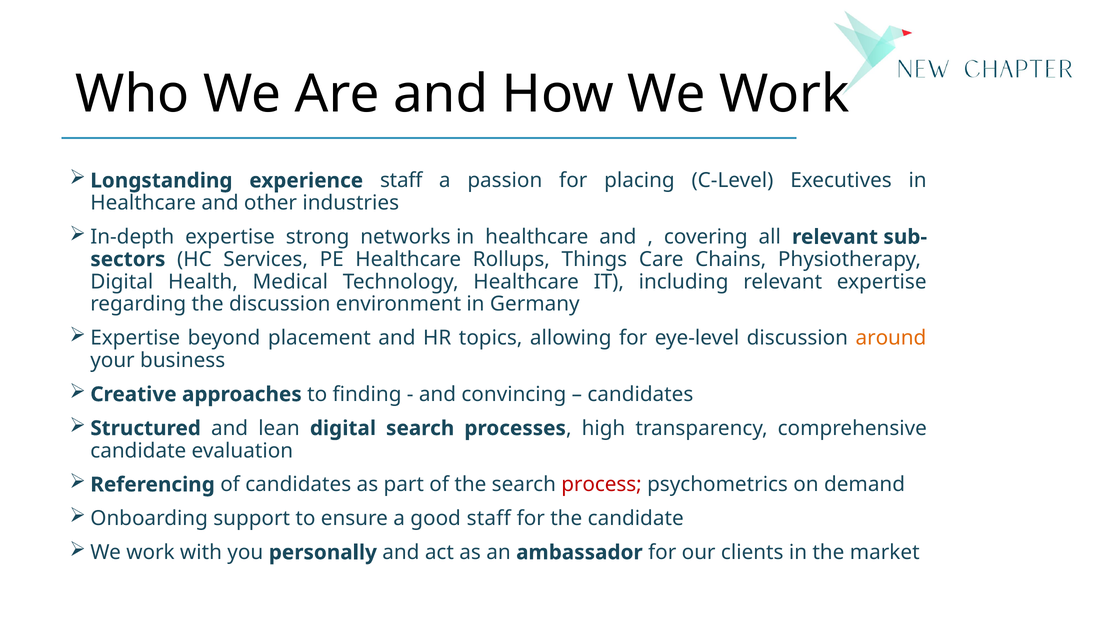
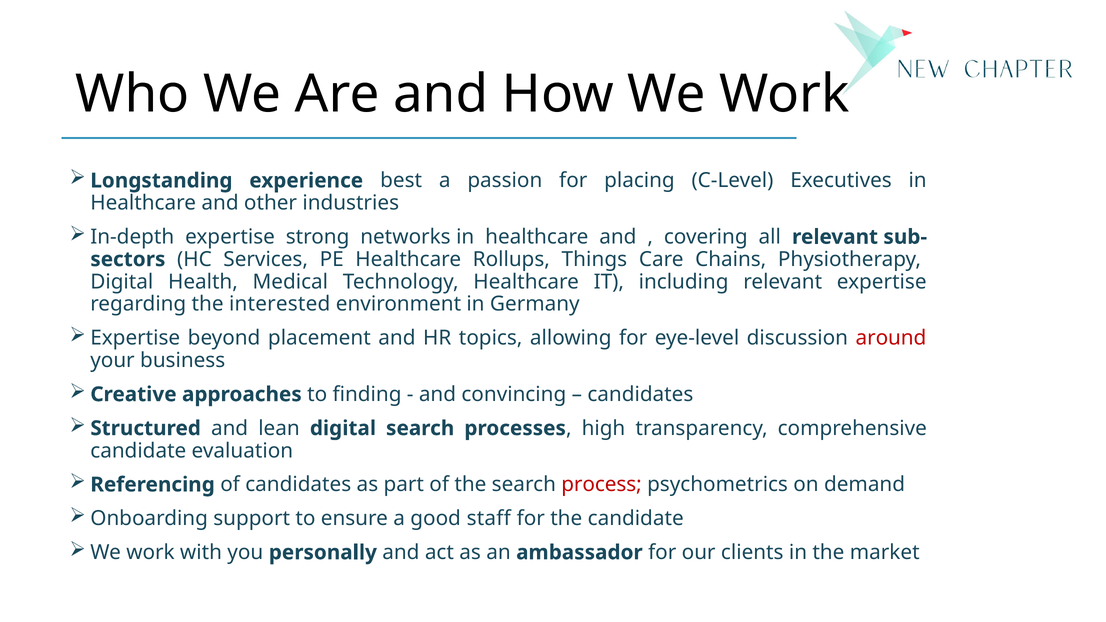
experience staff: staff -> best (401, 181)
the discussion: discussion -> interested (280, 304)
around colour: orange -> red (891, 338)
